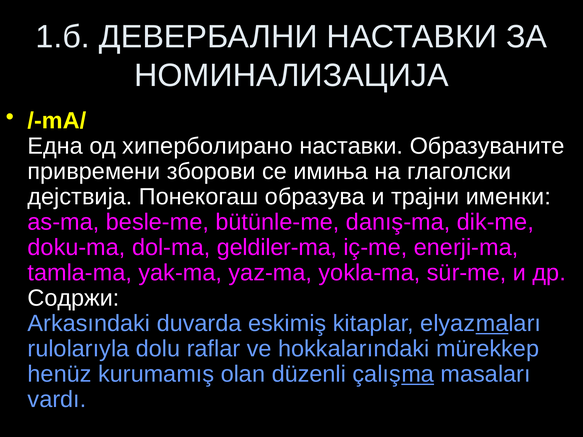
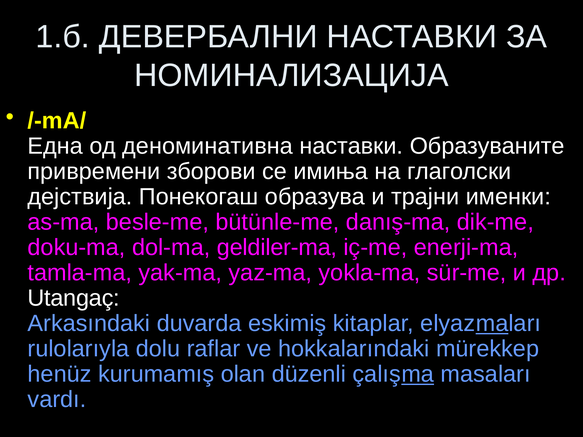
хиперболирано: хиперболирано -> деноминативна (208, 146)
Содржи: Содржи -> Utangaç (74, 298)
